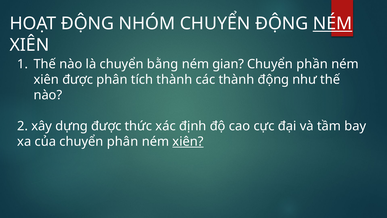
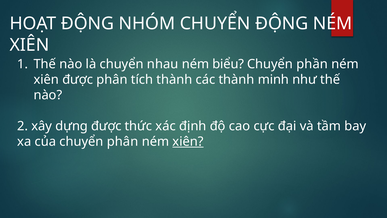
NÉM underline: present -> none (333, 24)
bằng: bằng -> nhau (163, 64)
gian: gian -> biểu (228, 64)
thành động: động -> minh (273, 79)
